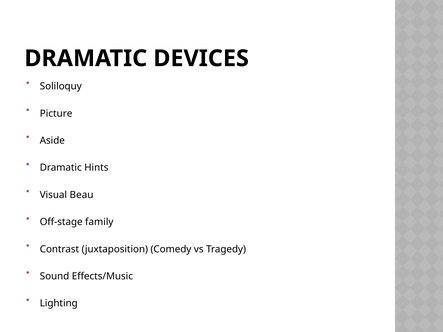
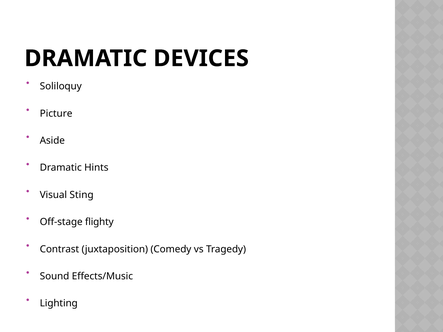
Beau: Beau -> Sting (82, 195)
family: family -> flighty (99, 222)
